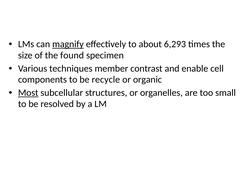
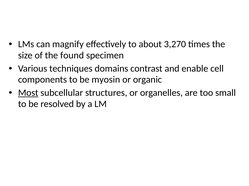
magnify underline: present -> none (68, 44)
6,293: 6,293 -> 3,270 (175, 44)
member: member -> domains (111, 69)
recycle: recycle -> myosin (106, 80)
